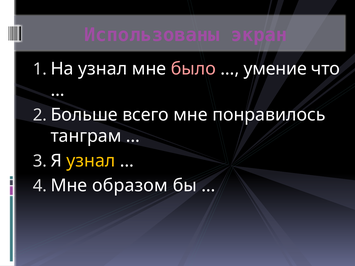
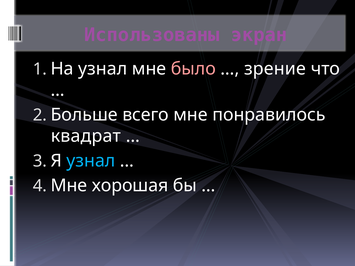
умение: умение -> зрение (275, 69)
танграм: танграм -> квадрат (86, 136)
узнал colour: yellow -> light blue (91, 161)
образом: образом -> хорошая (130, 186)
